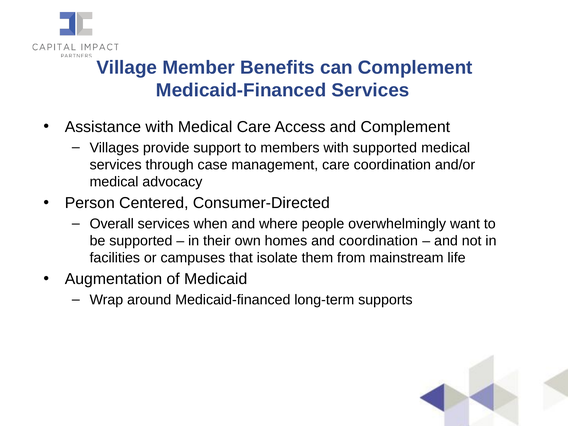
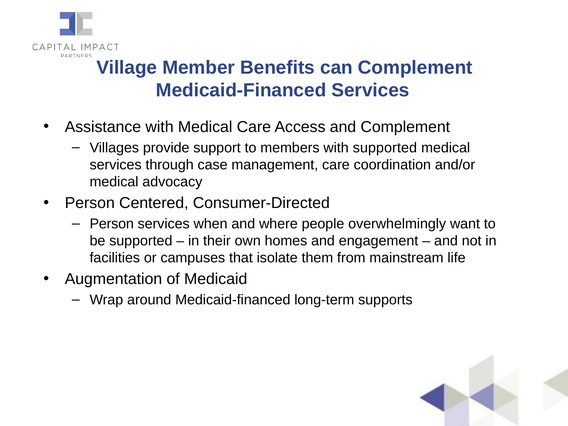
Overall: Overall -> Person (112, 224)
and coordination: coordination -> engagement (379, 241)
